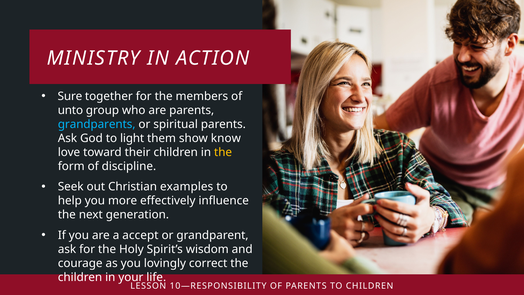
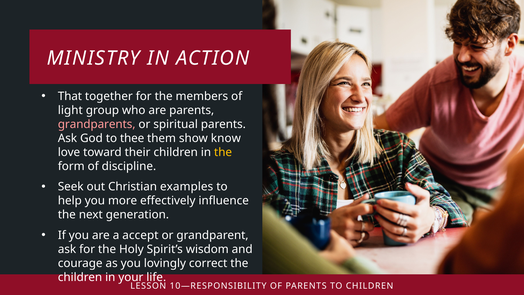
Sure: Sure -> That (70, 96)
unto: unto -> light (70, 110)
grandparents colour: light blue -> pink (97, 124)
light: light -> thee (132, 138)
